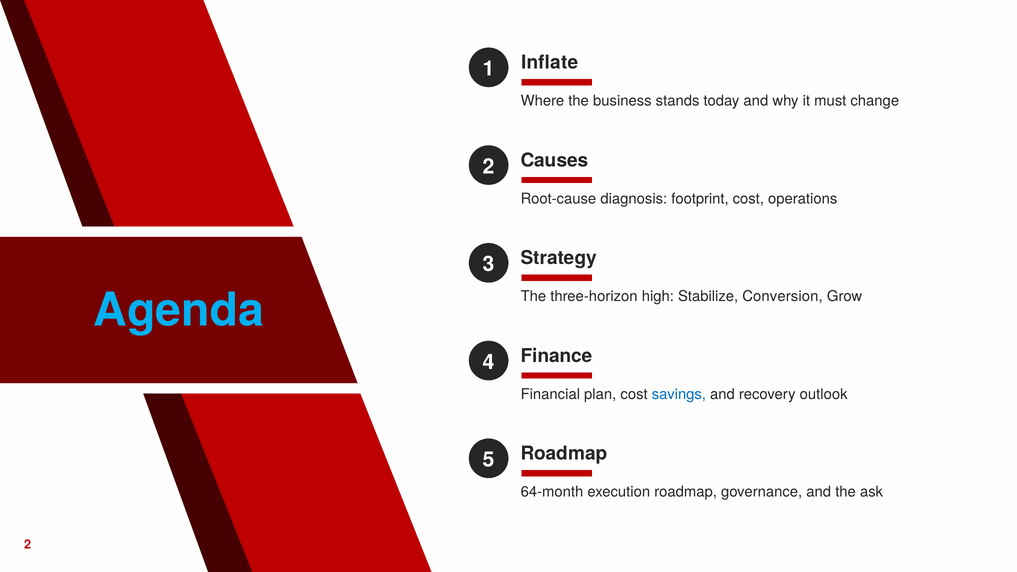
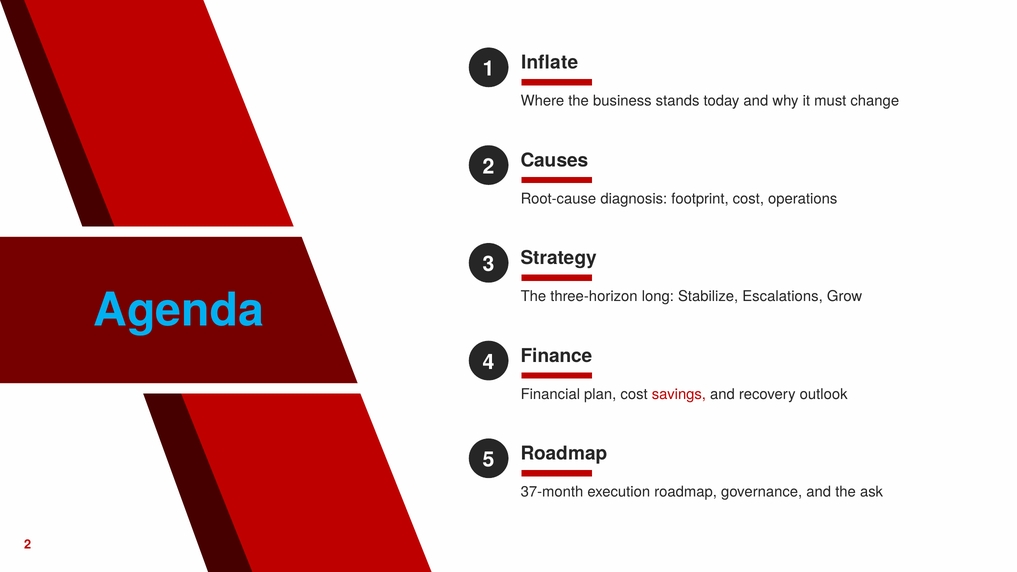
high: high -> long (658, 296)
Conversion: Conversion -> Escalations (783, 296)
savings colour: blue -> red (679, 394)
64-month: 64-month -> 37-month (552, 492)
